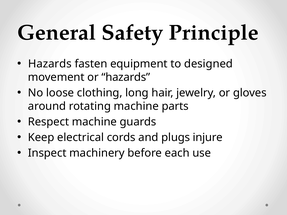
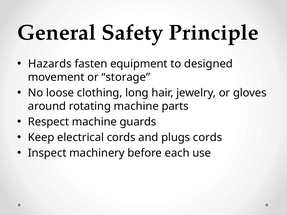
or hazards: hazards -> storage (126, 77)
plugs injure: injure -> cords (208, 138)
